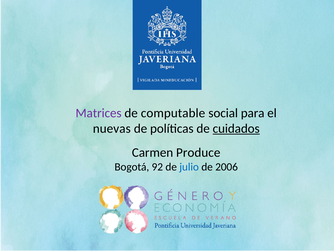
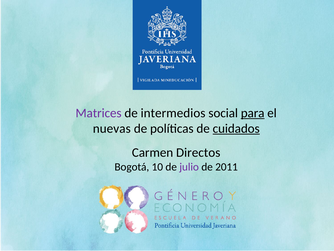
computable: computable -> intermedios (173, 113)
para underline: none -> present (253, 113)
Produce: Produce -> Directos (198, 152)
92: 92 -> 10 (157, 167)
julio colour: blue -> purple (189, 167)
2006: 2006 -> 2011 (227, 167)
